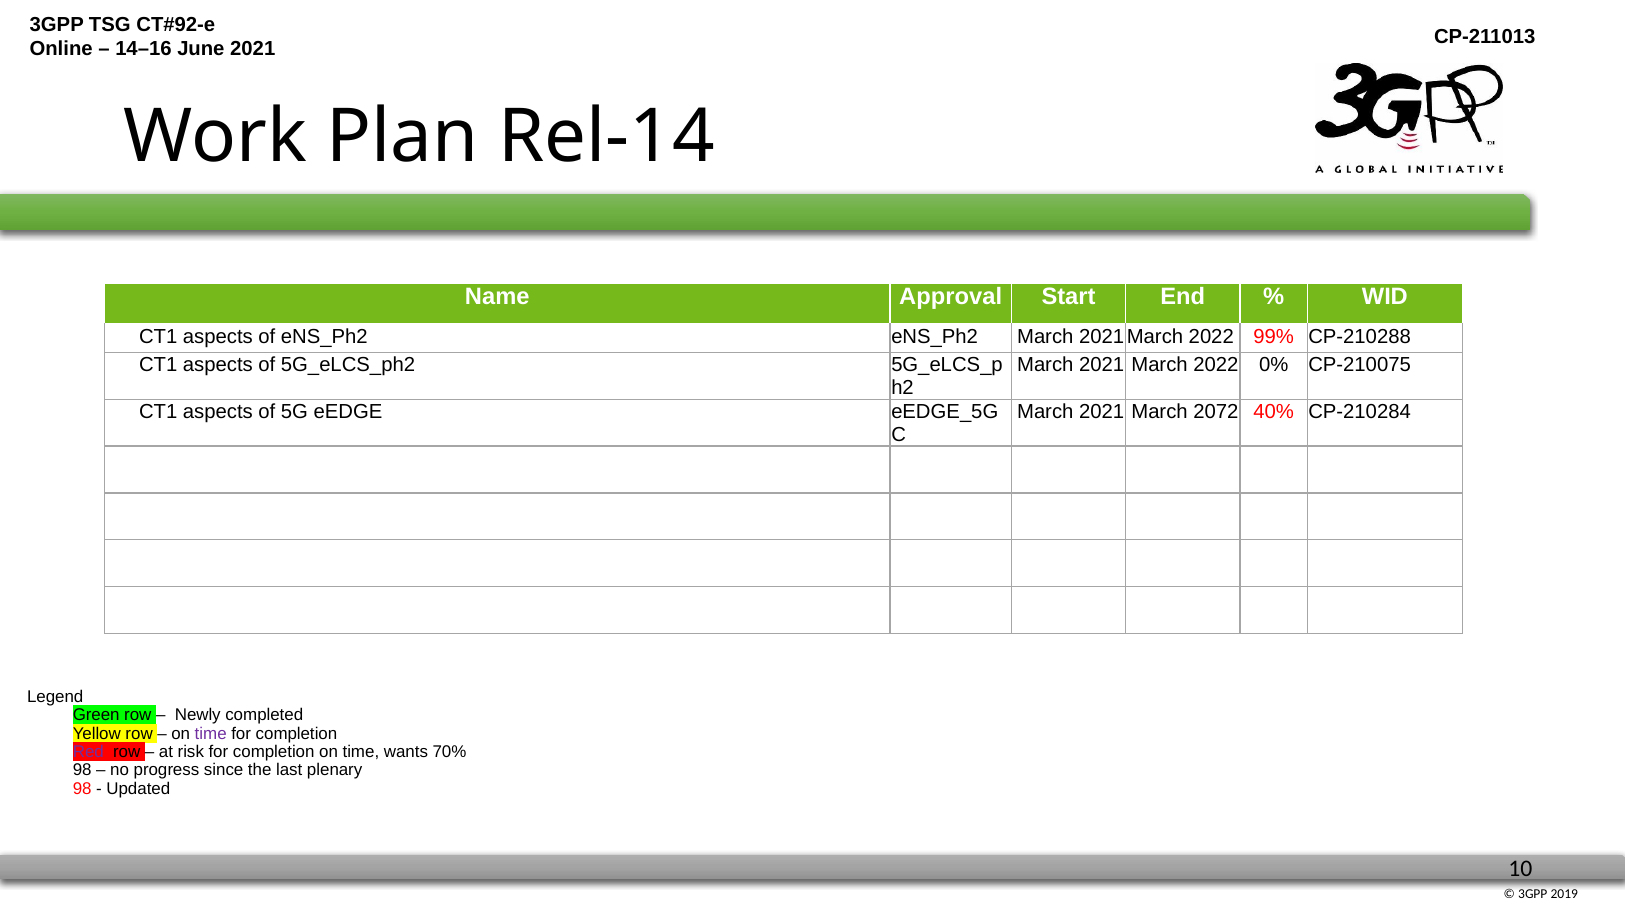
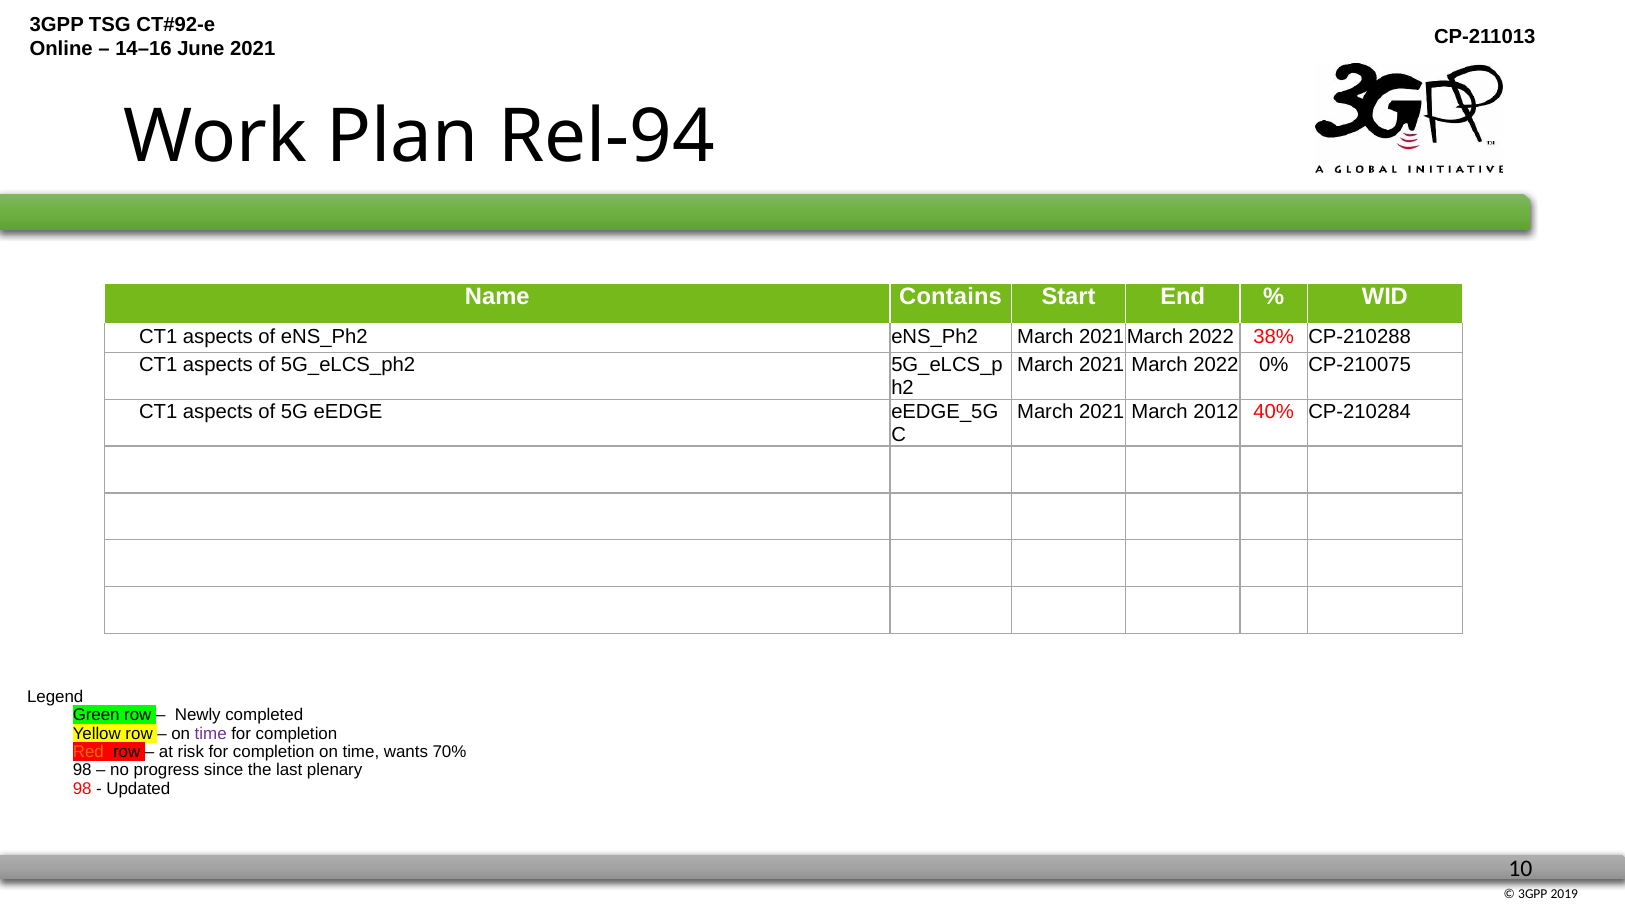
Rel-14: Rel-14 -> Rel-94 (606, 137)
Approval: Approval -> Contains (951, 297)
99%: 99% -> 38% (1274, 337)
2072: 2072 -> 2012 (1216, 412)
Red colour: purple -> orange (88, 752)
